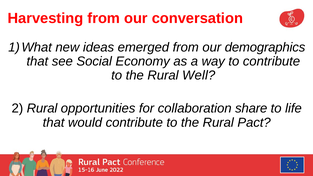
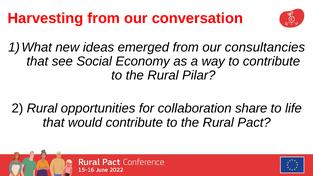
demographics: demographics -> consultancies (265, 47)
Well: Well -> Pilar (199, 75)
